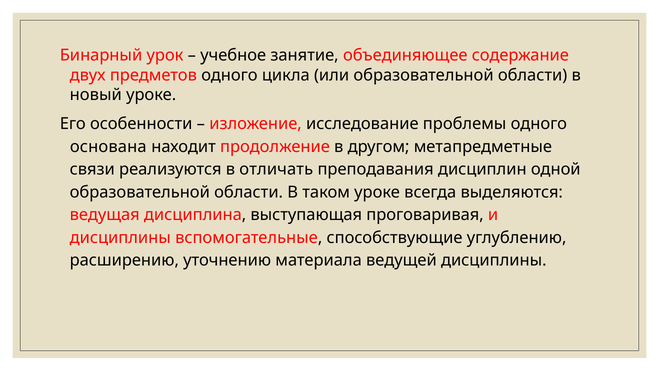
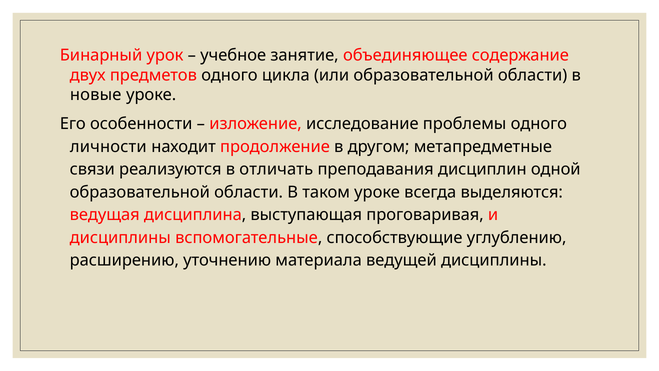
новый: новый -> новые (96, 95)
основана: основана -> личности (108, 147)
